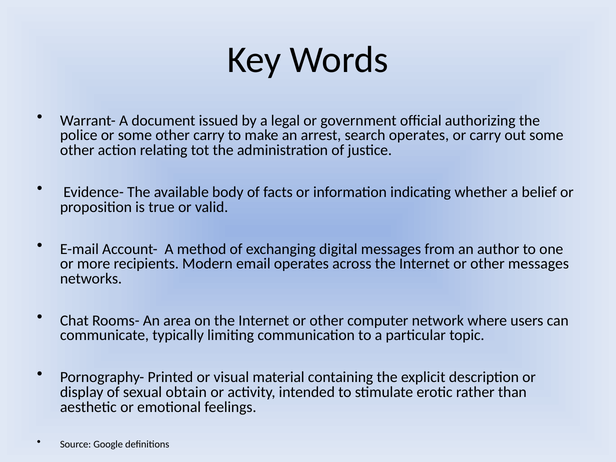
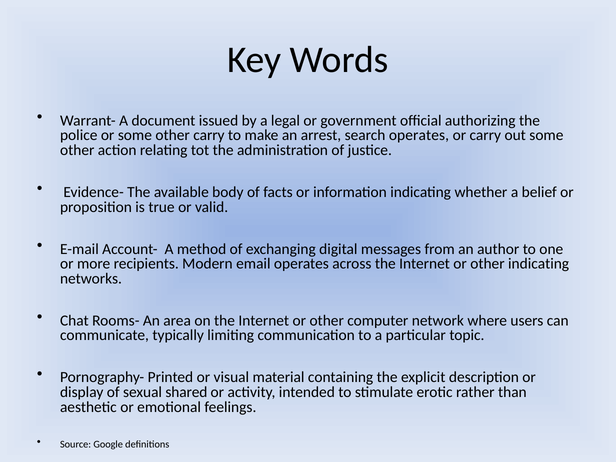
other messages: messages -> indicating (539, 264)
obtain: obtain -> shared (186, 392)
